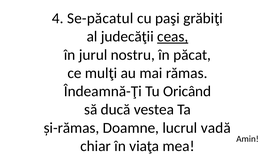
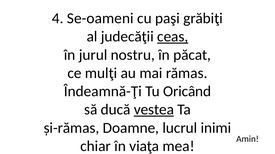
Se-păcatul: Se-păcatul -> Se-oameni (100, 18)
vestea underline: none -> present (154, 110)
vadă: vadă -> inimi (216, 128)
